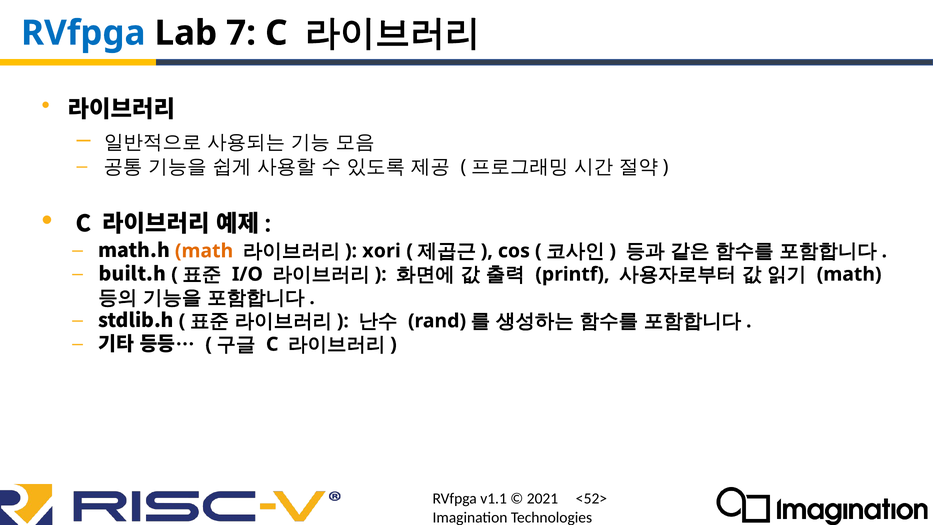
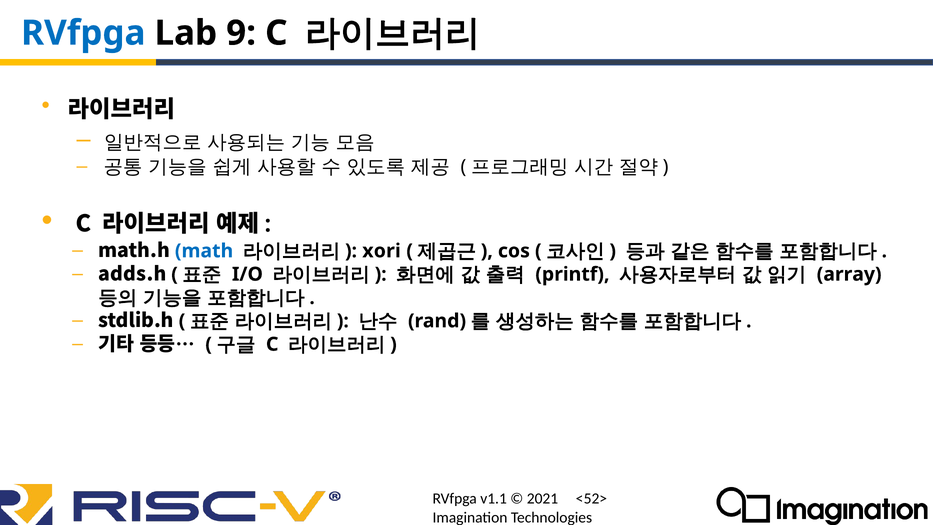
7: 7 -> 9 (241, 33)
math colour: orange -> blue (204, 251)
built.h: built.h -> adds.h (132, 274)
math: math -> array (849, 274)
